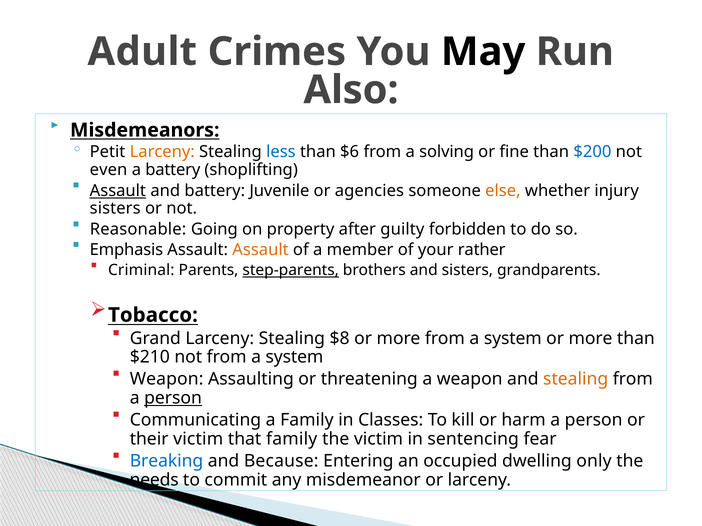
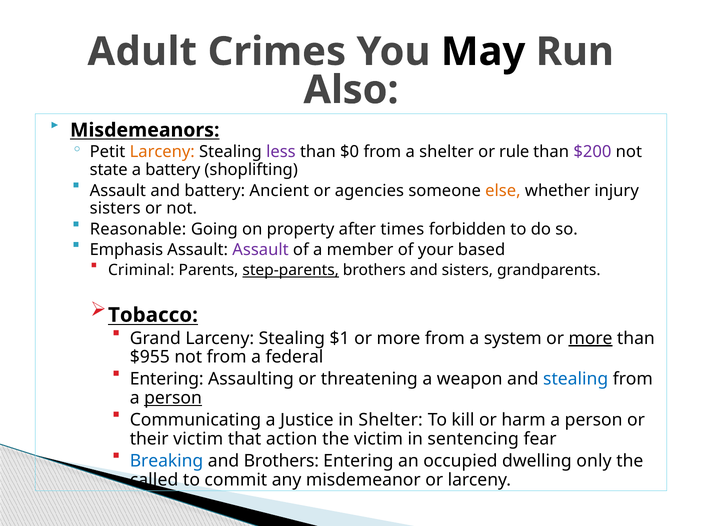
less colour: blue -> purple (281, 152)
$6: $6 -> $0 (350, 152)
a solving: solving -> shelter (446, 152)
fine: fine -> rule (514, 152)
$200 colour: blue -> purple (592, 152)
even: even -> state (109, 170)
Assault underline: present -> none (118, 191)
Juvenile: Juvenile -> Ancient (279, 191)
guilty: guilty -> times (402, 229)
Assault colour: orange -> purple (260, 250)
rather: rather -> based (482, 250)
$8: $8 -> $1 (340, 339)
more underline: none -> present (591, 339)
$210: $210 -> $955 (150, 358)
not from a system: system -> federal (294, 358)
Weapon: Weapon -> Entering (167, 380)
stealing colour: orange -> blue (576, 380)
a Family: Family -> Justice (307, 420)
in Classes: Classes -> Shelter (391, 420)
that family: family -> action (292, 439)
and Because: Because -> Brothers (281, 461)
needs: needs -> called (154, 480)
